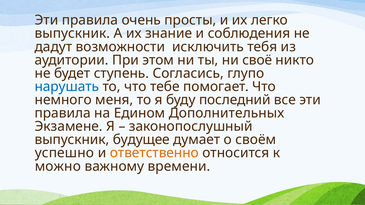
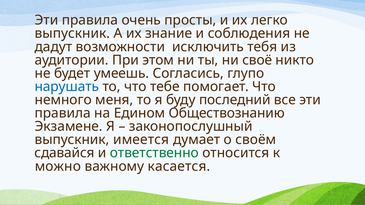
ступень: ступень -> умеешь (121, 73)
Дополнительных: Дополнительных -> Обществознанию (227, 113)
будущее: будущее -> имеется (141, 140)
успешно: успешно -> сдавайся (64, 153)
ответственно colour: orange -> green (154, 153)
времени: времени -> касается (179, 167)
